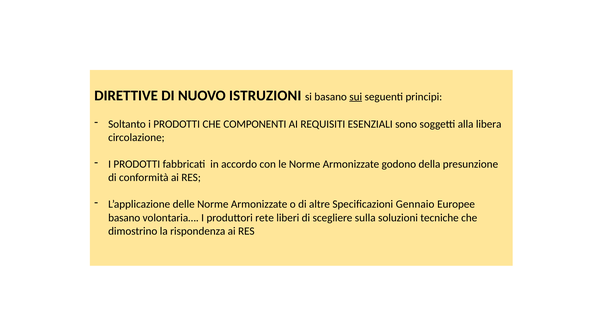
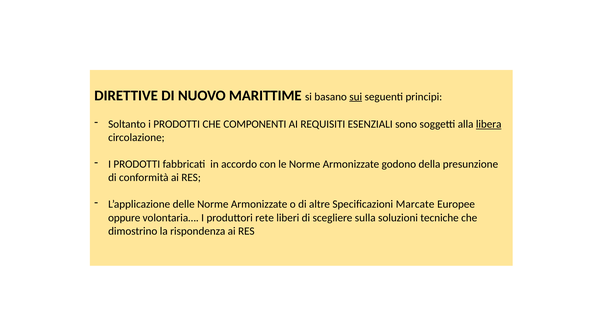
ISTRUZIONI: ISTRUZIONI -> MARITTIME (265, 95)
libera underline: none -> present (489, 124)
Gennaio: Gennaio -> Marcate (415, 204)
basano: basano -> oppure (124, 217)
